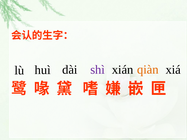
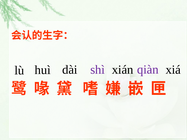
qiàn colour: orange -> purple (148, 70)
